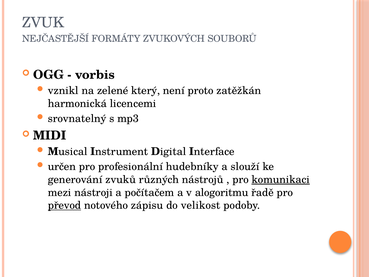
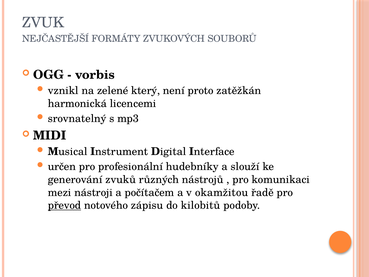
komunikaci underline: present -> none (281, 179)
alogoritmu: alogoritmu -> okamžitou (222, 192)
velikost: velikost -> kilobitů (201, 205)
